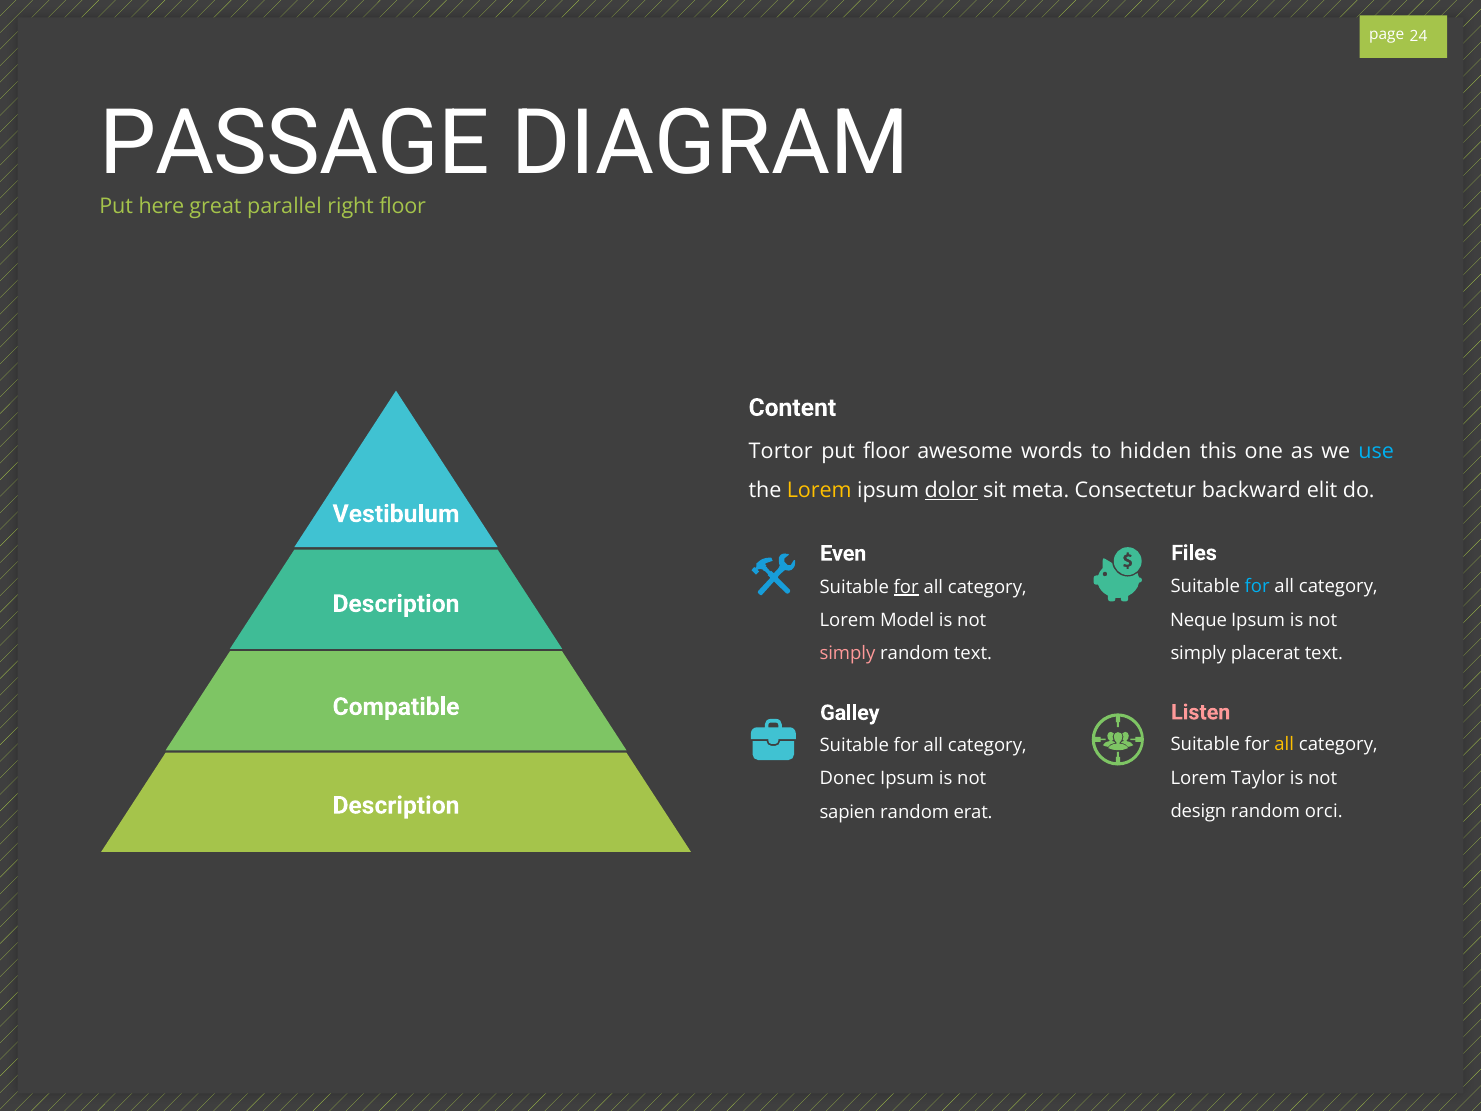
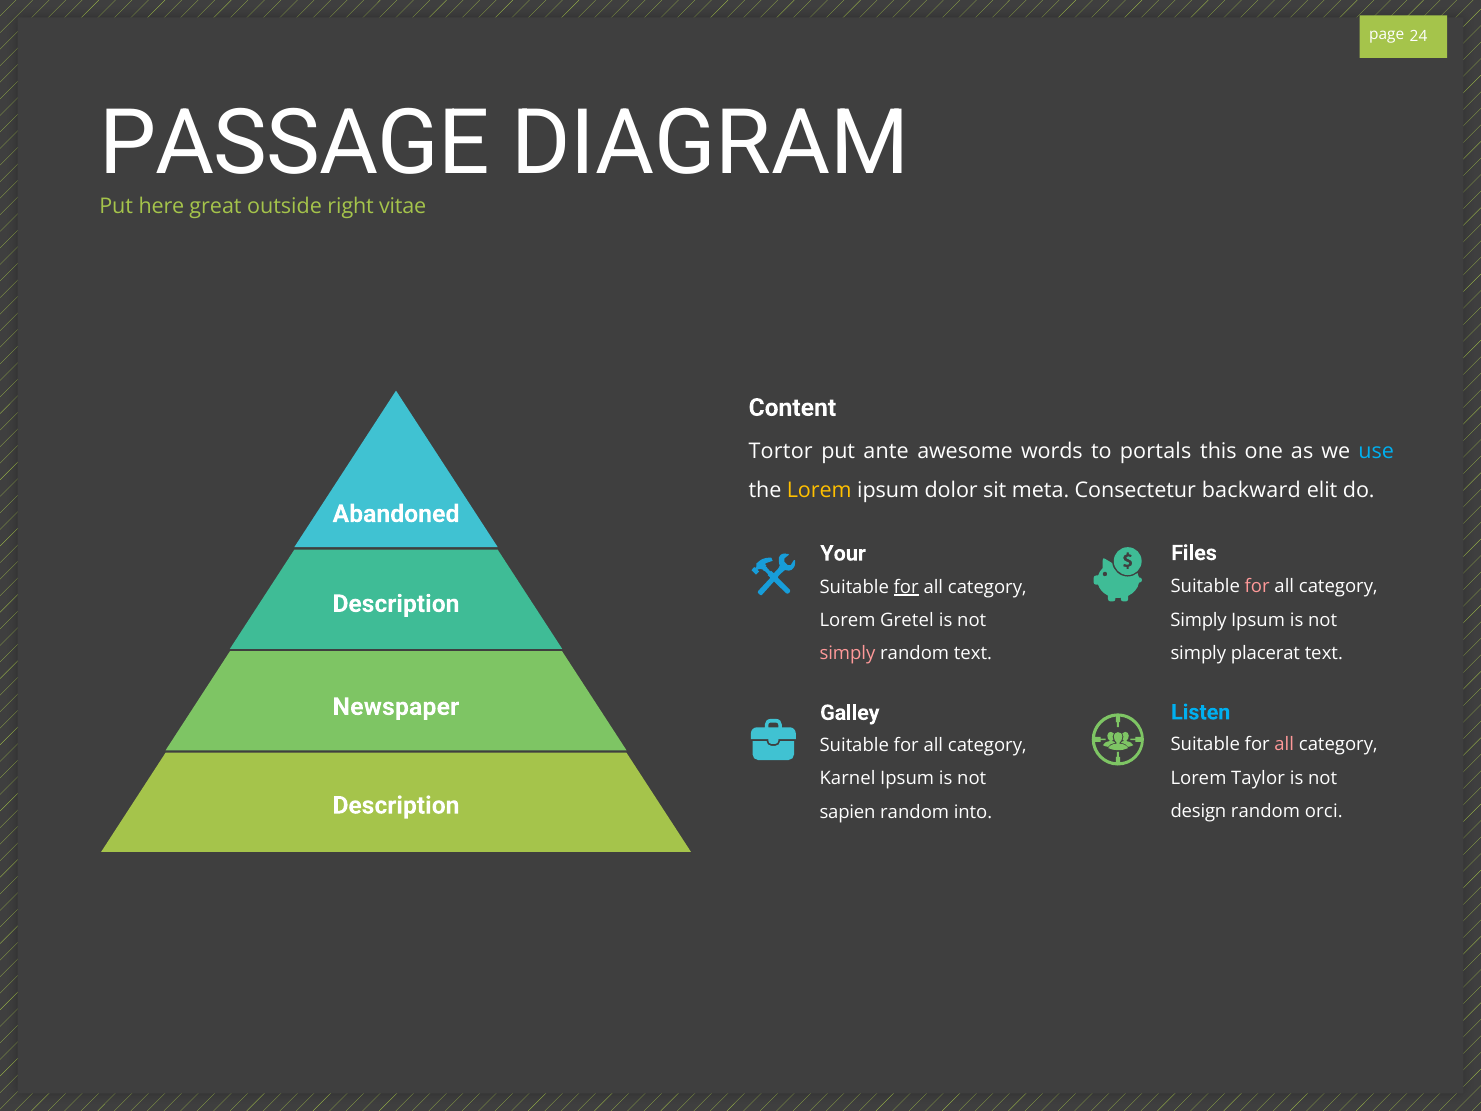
parallel: parallel -> outside (285, 207)
right floor: floor -> vitae (403, 207)
put floor: floor -> ante (886, 451)
hidden: hidden -> portals (1156, 451)
dolor underline: present -> none (951, 490)
Vestibulum: Vestibulum -> Abandoned (396, 514)
Even: Even -> Your (843, 553)
for colour: light blue -> pink (1257, 586)
Neque: Neque -> Simply (1199, 620)
Model: Model -> Gretel (907, 620)
Compatible: Compatible -> Newspaper (396, 707)
Listen colour: pink -> light blue (1201, 712)
all colour: yellow -> pink (1284, 744)
Donec: Donec -> Karnel (848, 778)
erat: erat -> into (973, 812)
